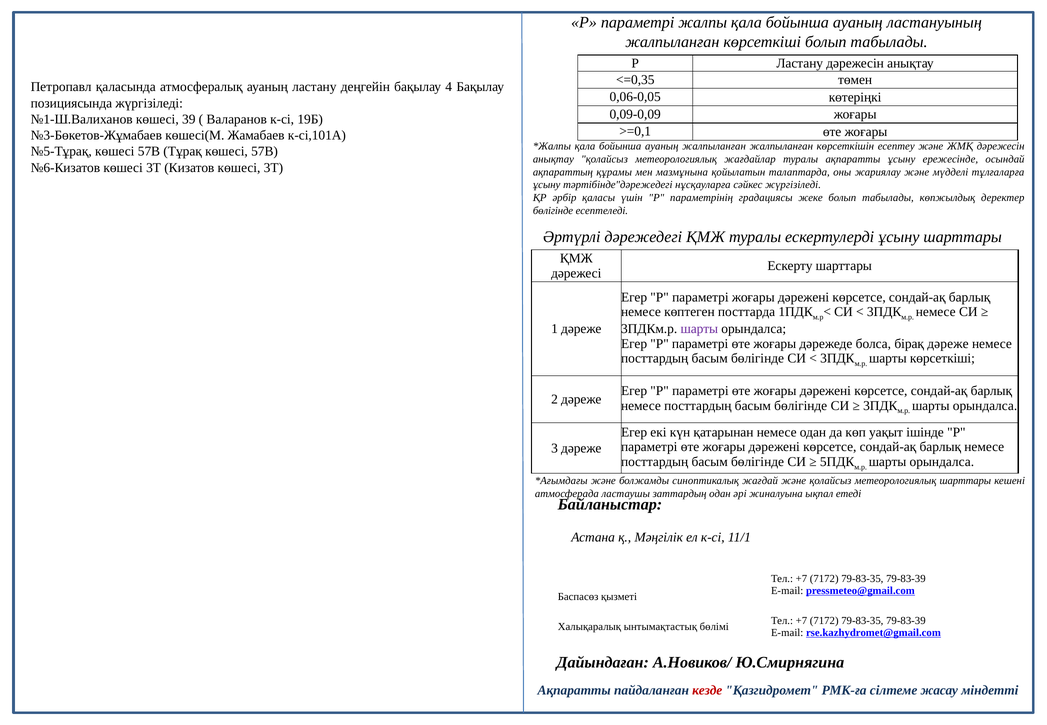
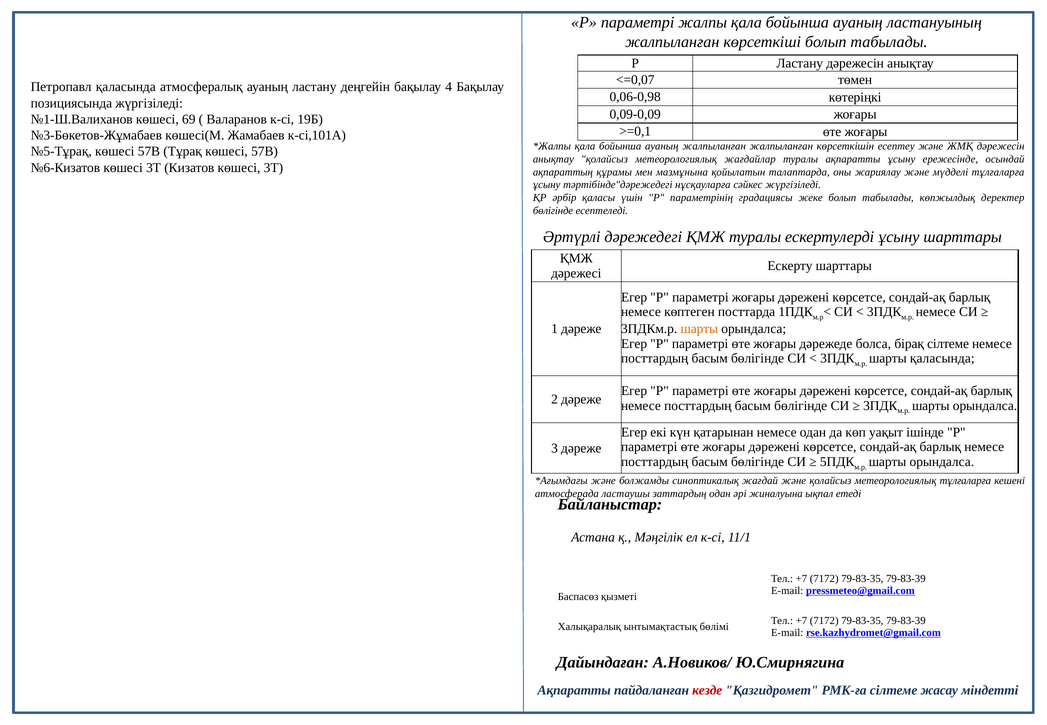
<=0,35: <=0,35 -> <=0,07 (635, 80)
0,06-0,05: 0,06-0,05 -> 0,06-0,98 (635, 97)
39: 39 -> 69 (189, 119)
шарты colour: purple -> orange (699, 329)
бірақ дәреже: дәреже -> сілтеме (948, 344)
шарты көрсеткіші: көрсеткіші -> қаласында (942, 358)
метеорологиялық шарттары: шарттары -> тұлғаларға (965, 481)
